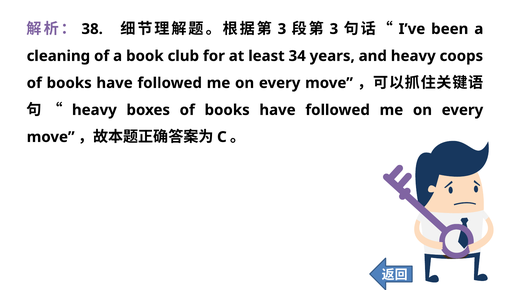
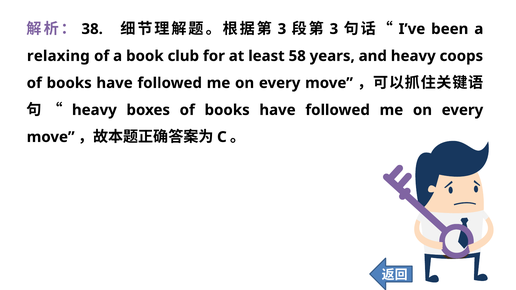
cleaning: cleaning -> relaxing (58, 56)
34: 34 -> 58 (297, 56)
